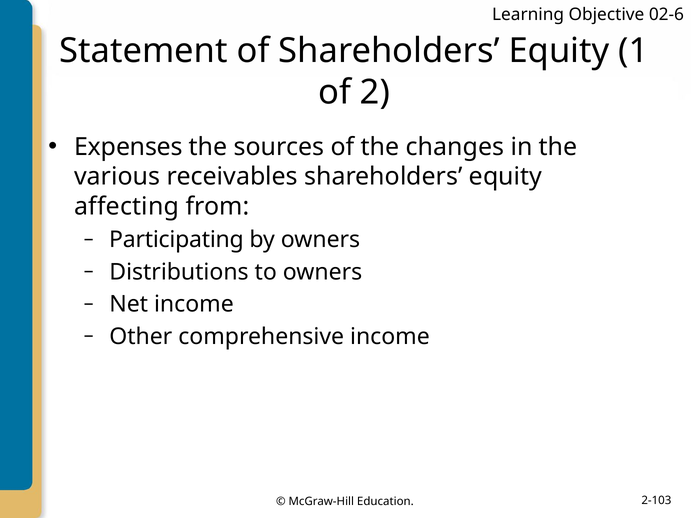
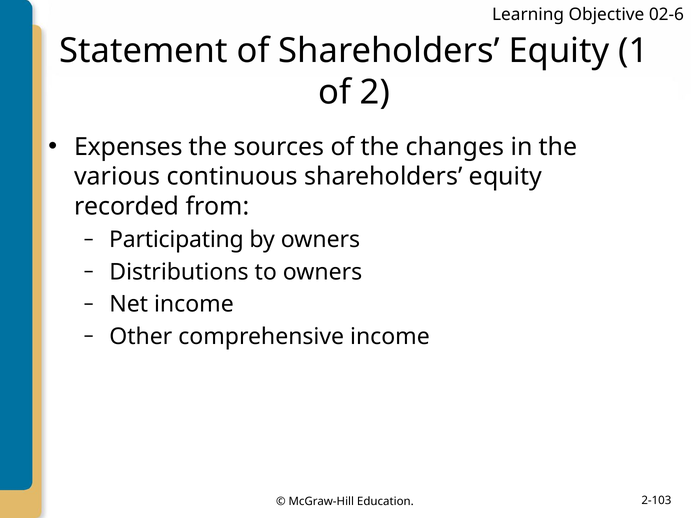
receivables: receivables -> continuous (232, 177)
affecting: affecting -> recorded (127, 207)
